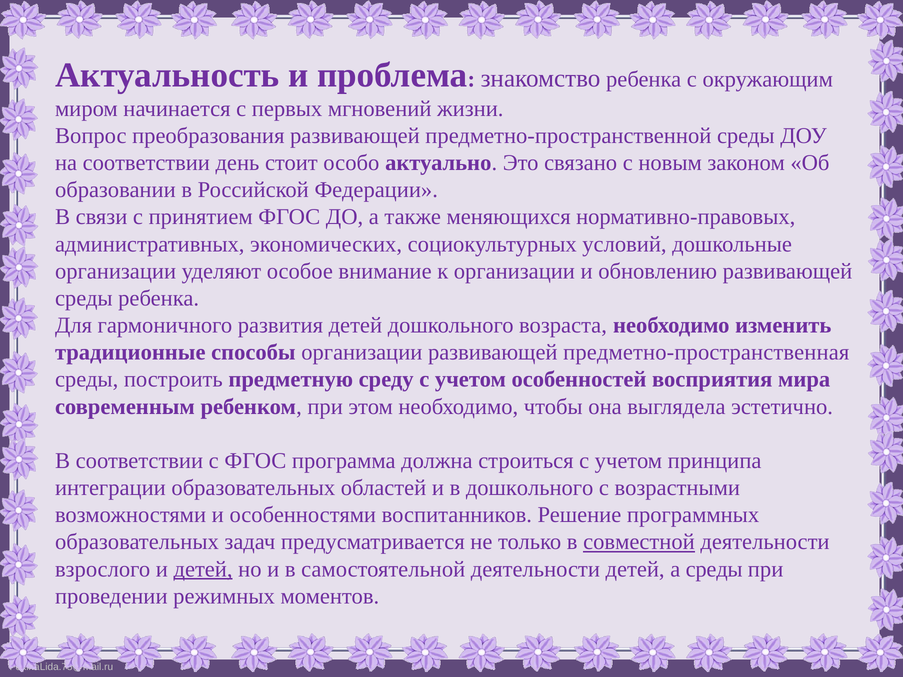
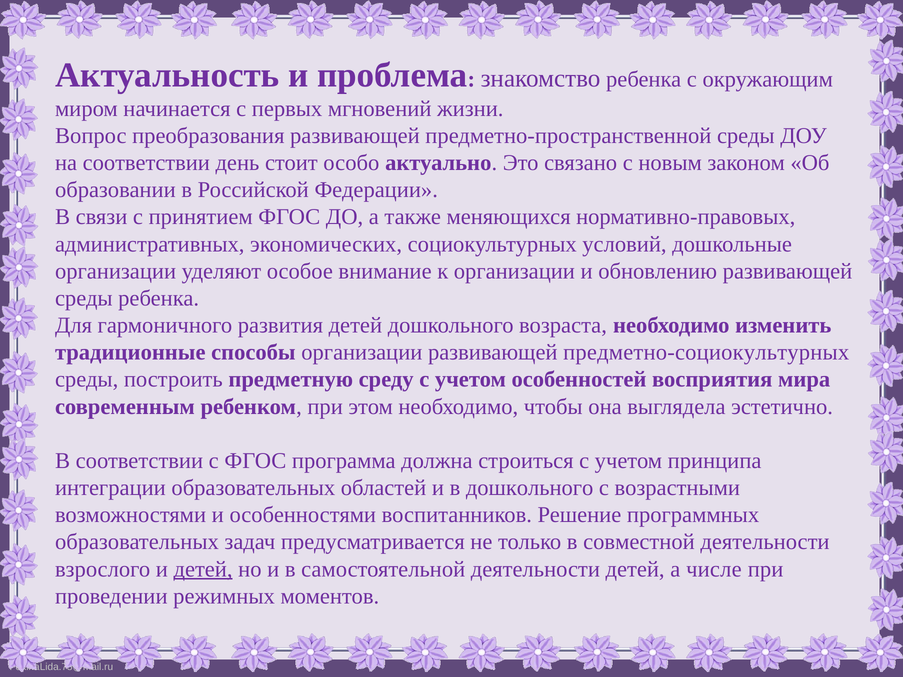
предметно-пространственная: предметно-пространственная -> предметно-социокультурных (706, 353)
совместной underline: present -> none (639, 542)
а среды: среды -> числе (714, 569)
